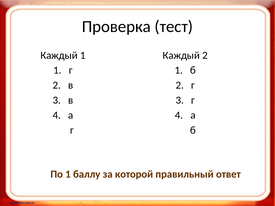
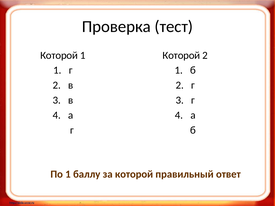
Каждый: Каждый -> Которой (59, 55)
Каждый: Каждый -> Которой (181, 55)
